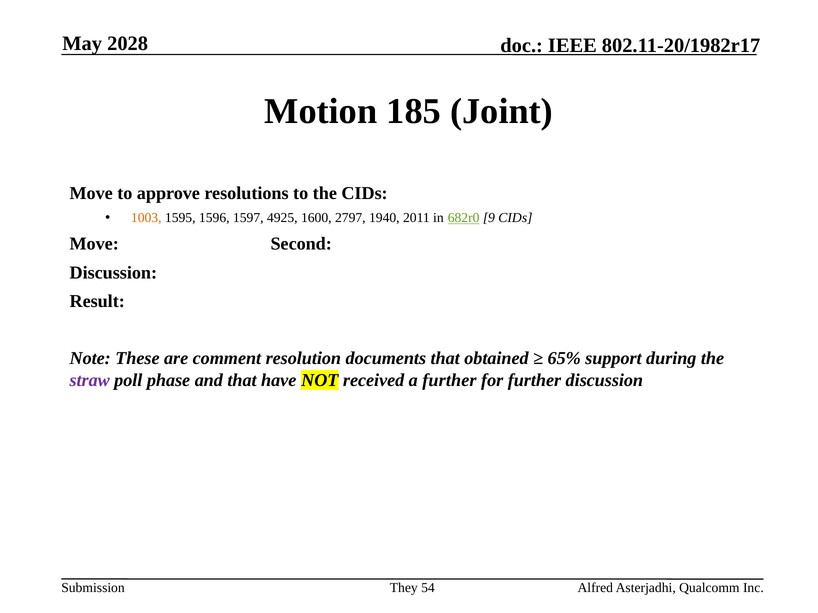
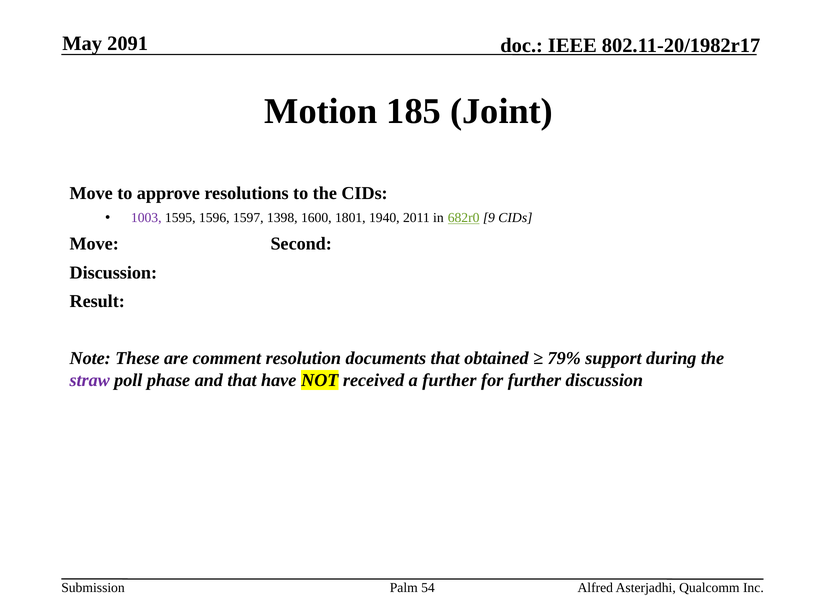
2028: 2028 -> 2091 (128, 43)
1003 colour: orange -> purple (146, 218)
4925: 4925 -> 1398 (282, 218)
2797: 2797 -> 1801 (350, 218)
65%: 65% -> 79% (564, 359)
They: They -> Palm (404, 588)
